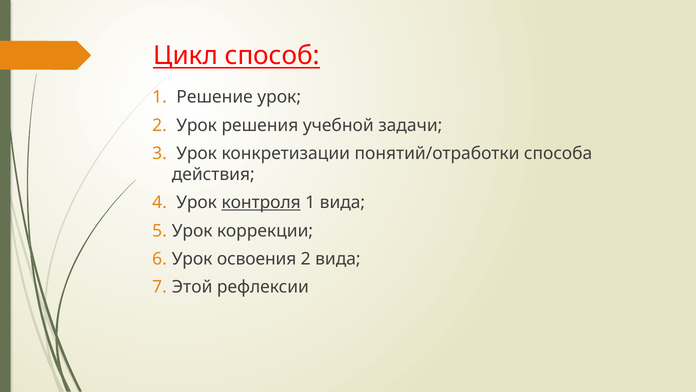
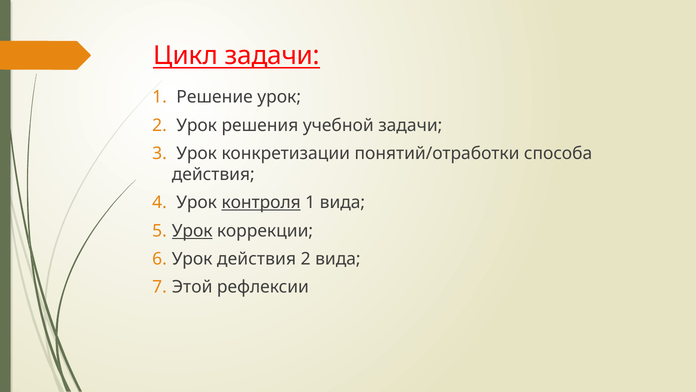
Цикл способ: способ -> задачи (272, 56)
Урок underline: none -> present (192, 231)
Урок освоения: освоения -> действия (257, 259)
